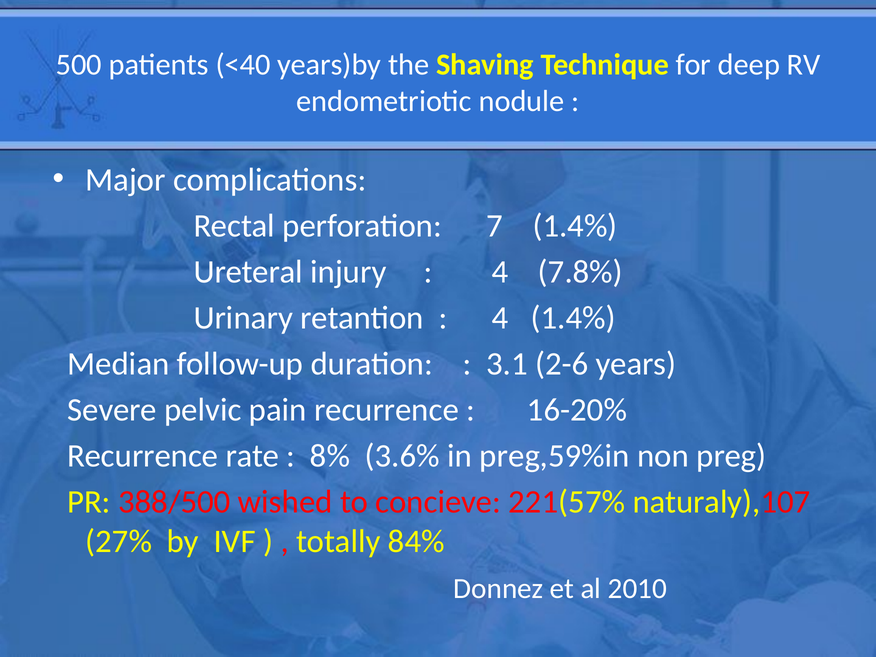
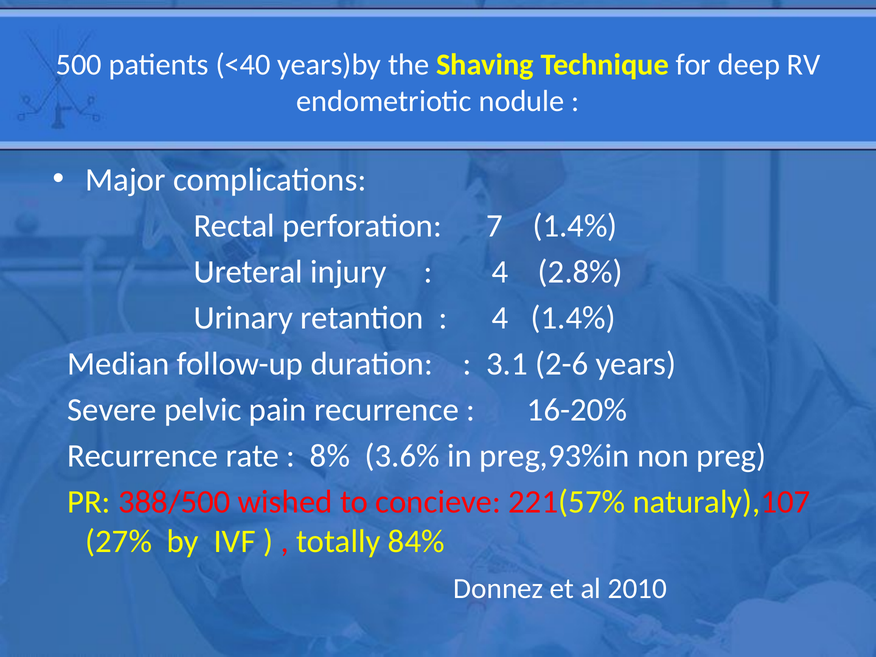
7.8%: 7.8% -> 2.8% (580, 272)
preg,59%in: preg,59%in -> preg,93%in (555, 456)
